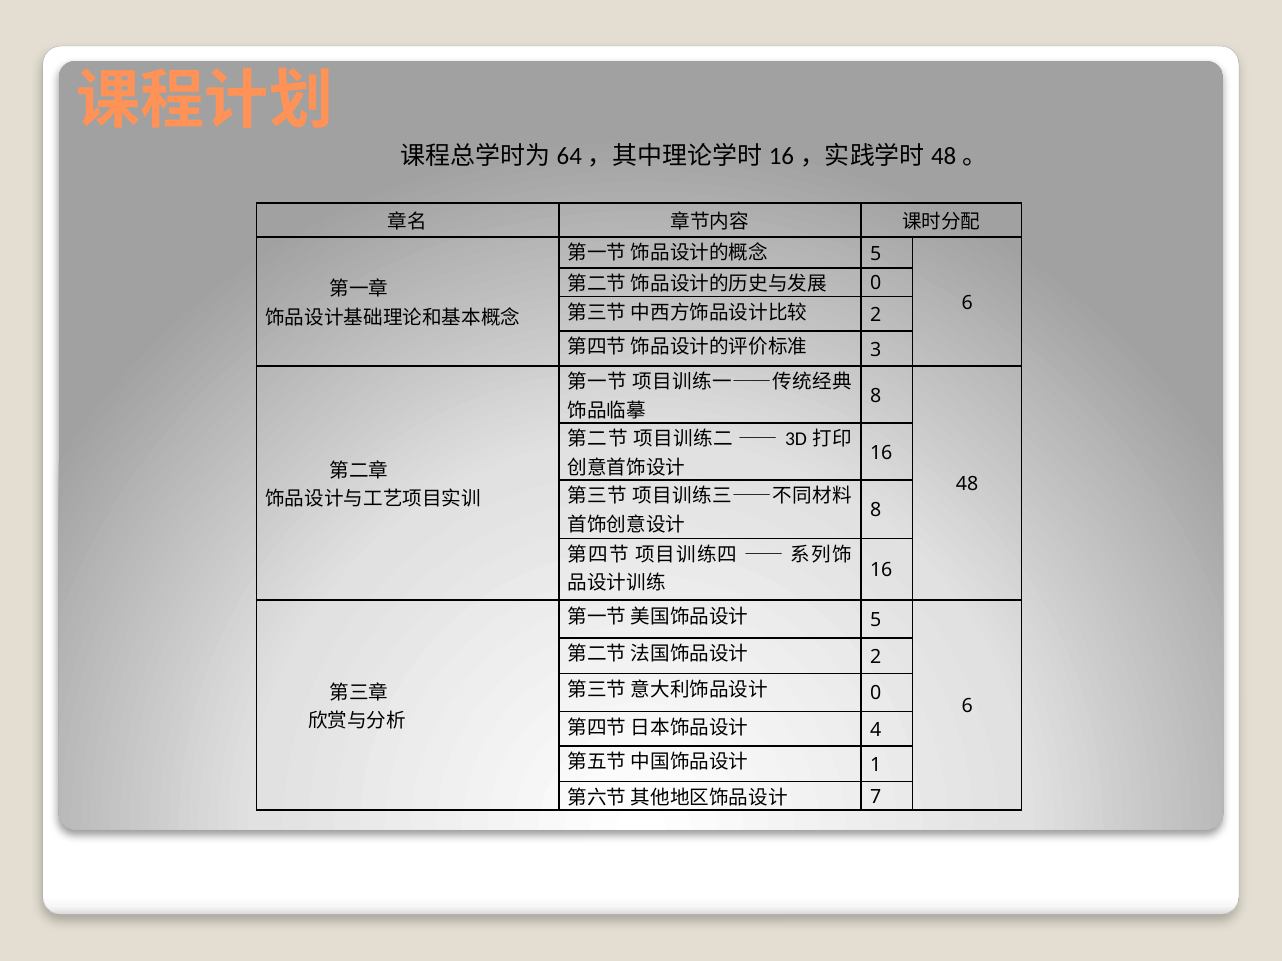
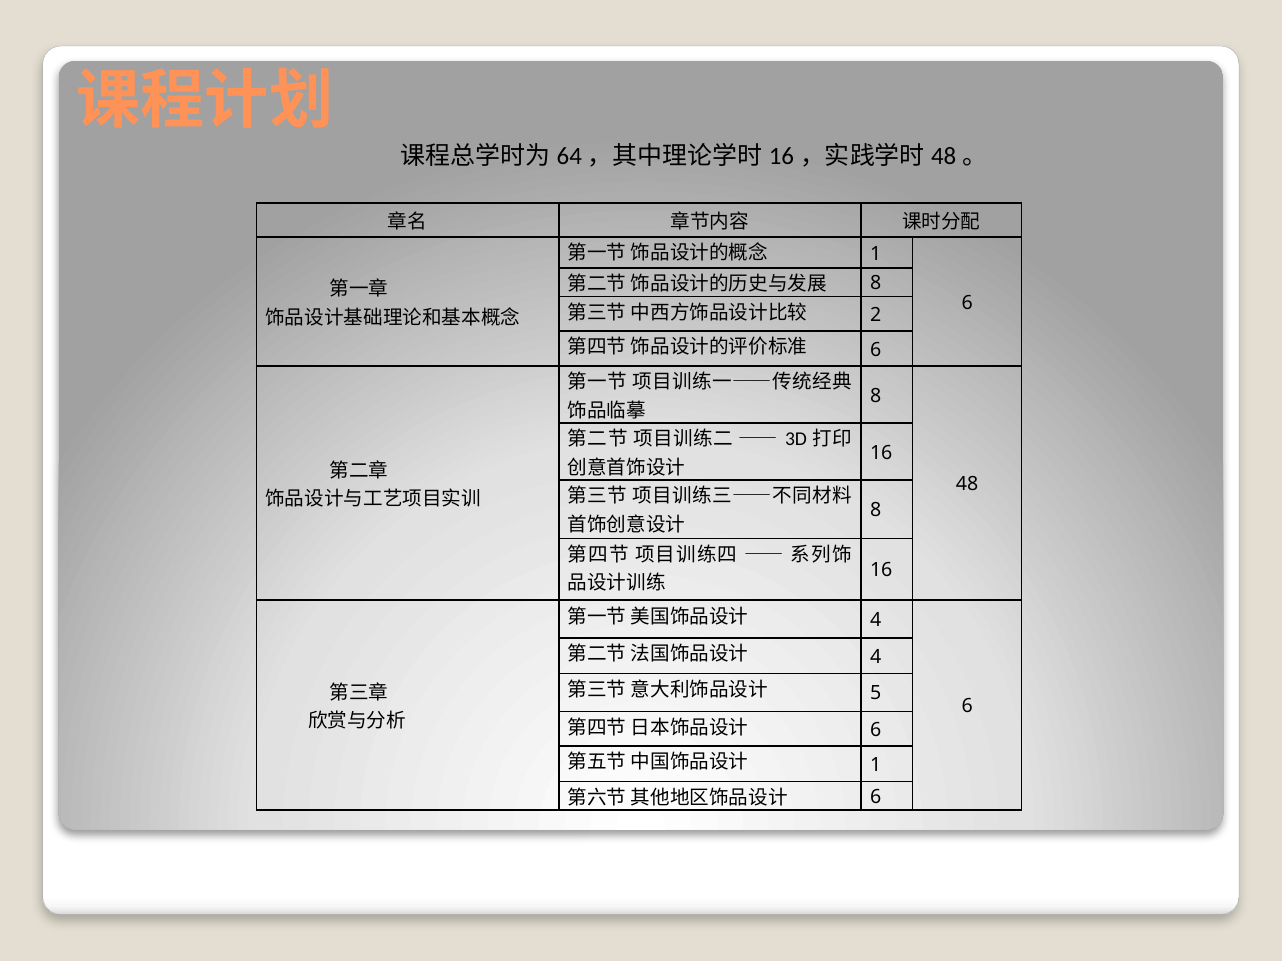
5: 5 -> 1 (876, 254)
0: 0 -> 8 (876, 284)
3: 3 -> 6 (876, 350)
5: 5 -> 4 (876, 621)
2: 2 -> 4 (876, 657)
0: 0 -> 5 (876, 694)
4: 4 -> 6 (876, 730)
7: 7 -> 6 (876, 797)
